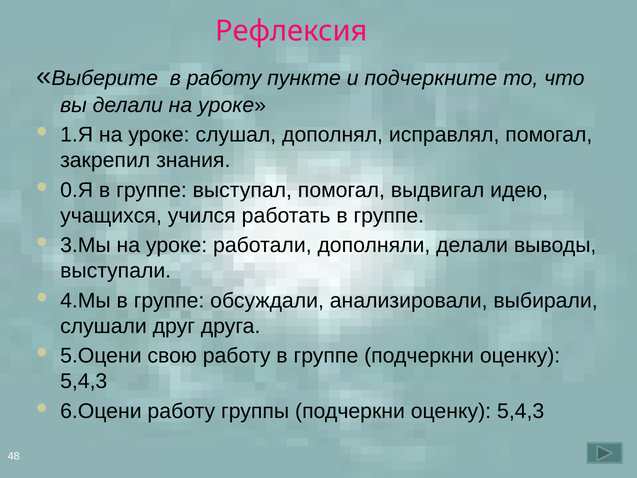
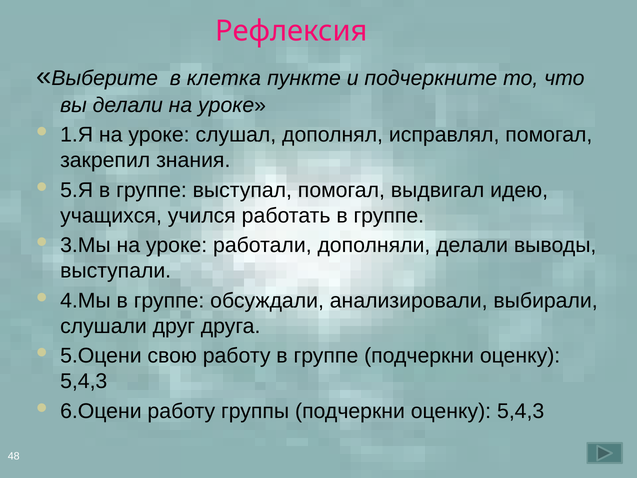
в работу: работу -> клетка (224, 78)
0.Я: 0.Я -> 5.Я (77, 190)
